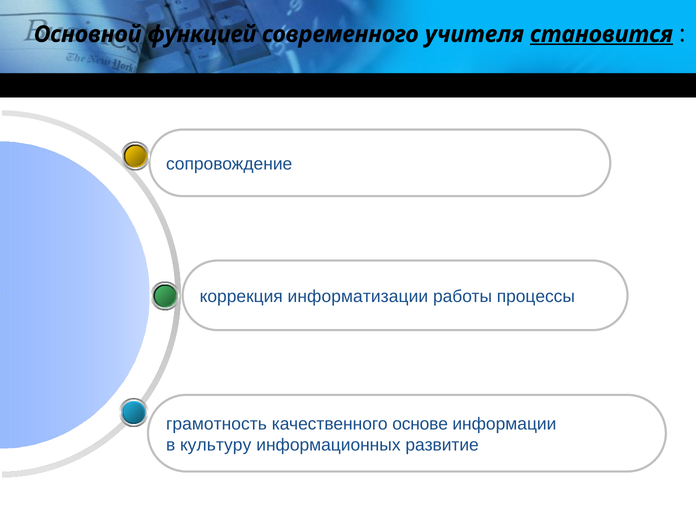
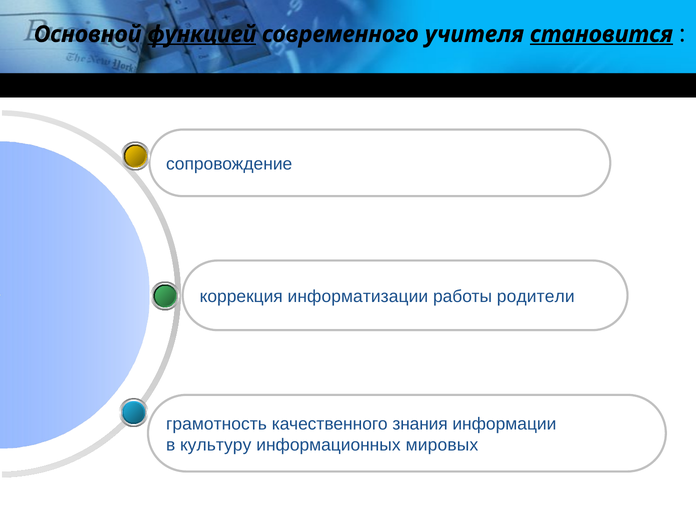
функцией underline: none -> present (202, 34)
процессы: процессы -> родители (536, 297)
основе: основе -> знания (420, 424)
развитие: развитие -> мировых (442, 445)
